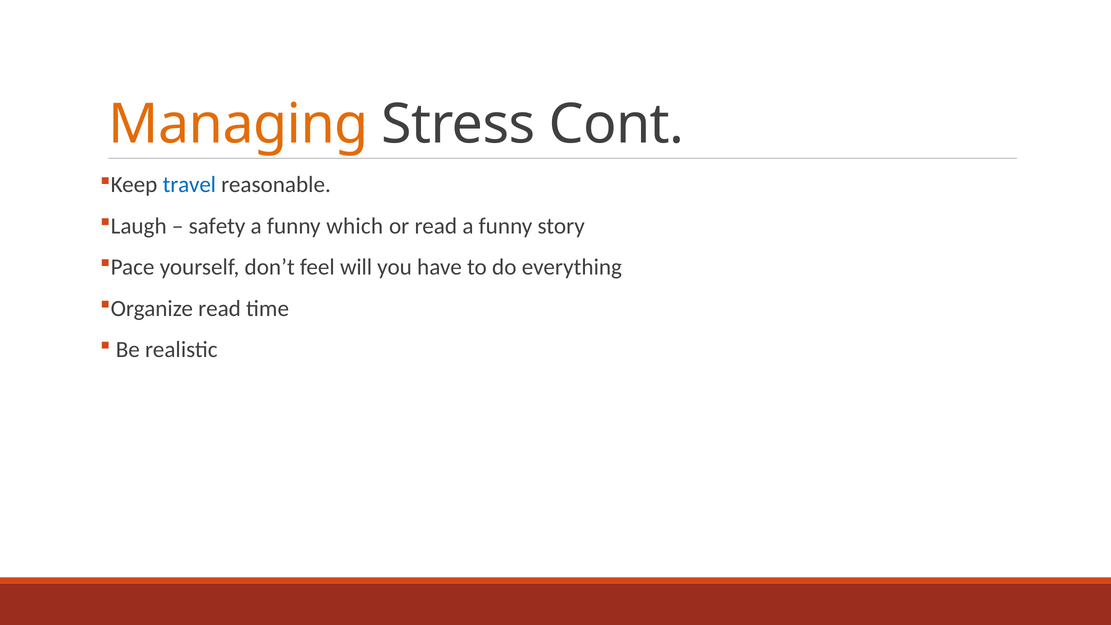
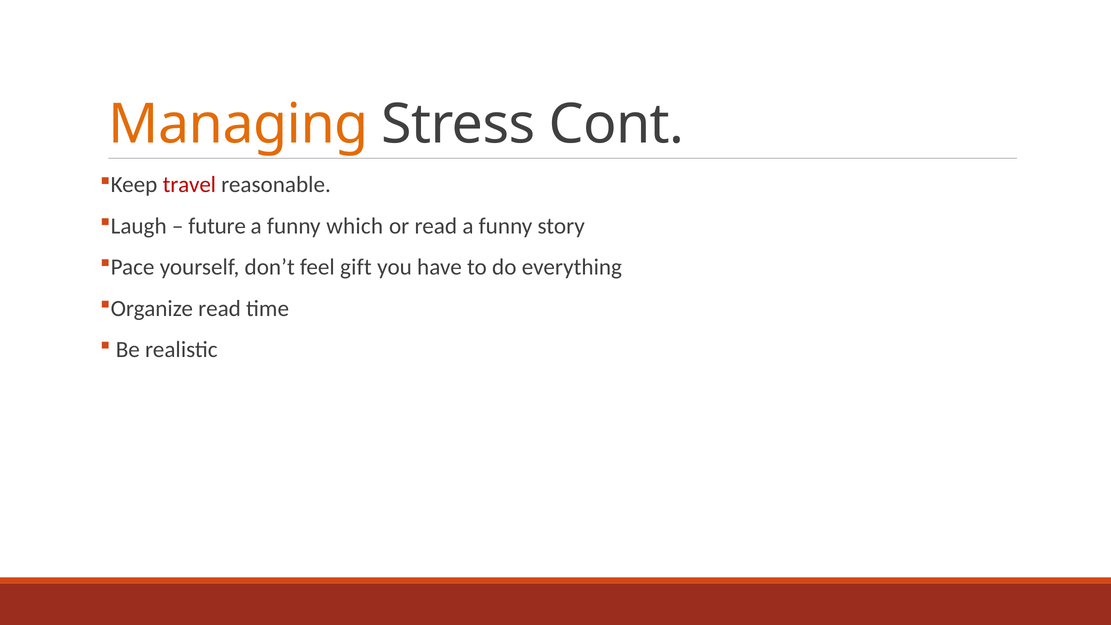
travel colour: blue -> red (189, 185)
safety: safety -> future (217, 226)
will: will -> gift (356, 267)
